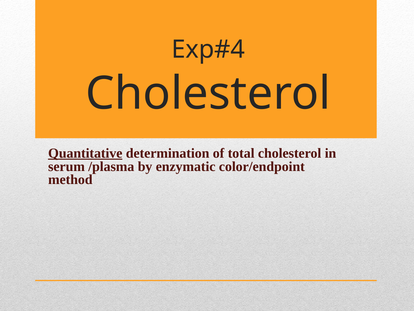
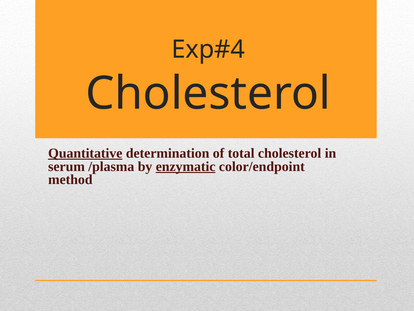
enzymatic underline: none -> present (186, 166)
